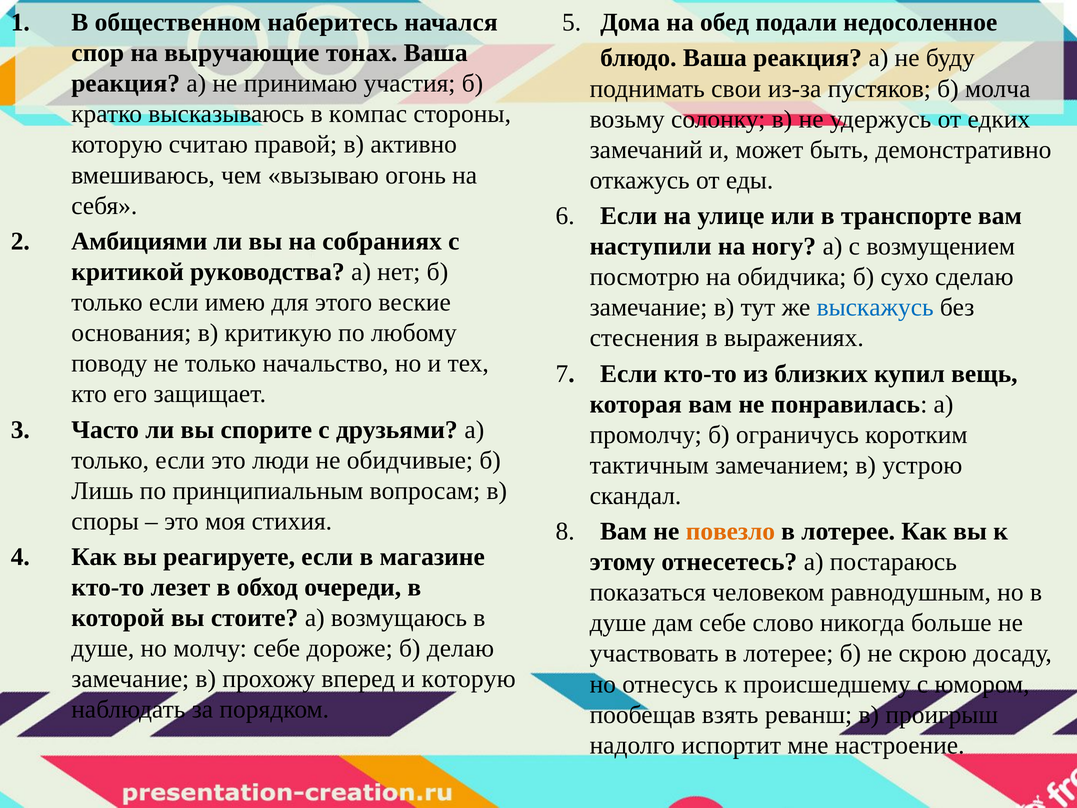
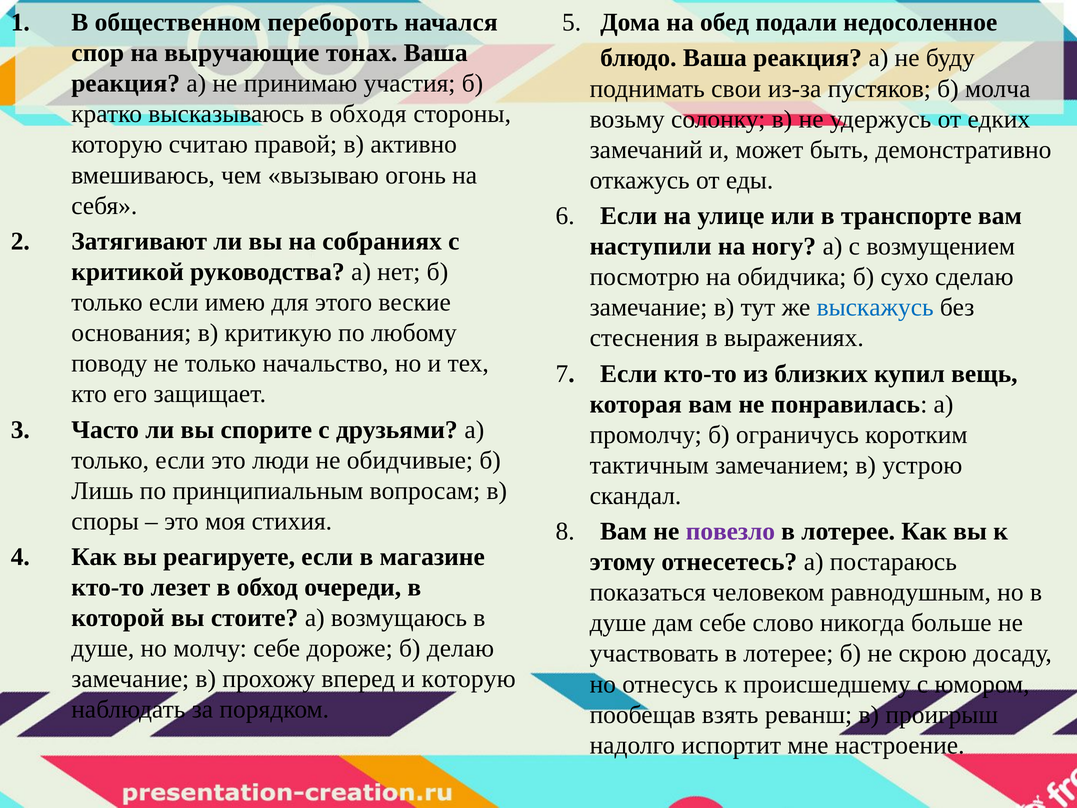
наберитесь: наберитесь -> перебороть (333, 22)
компас: компас -> обходя (368, 114)
Амбициями: Амбициями -> Затягивают (139, 241)
повезло colour: orange -> purple (730, 531)
